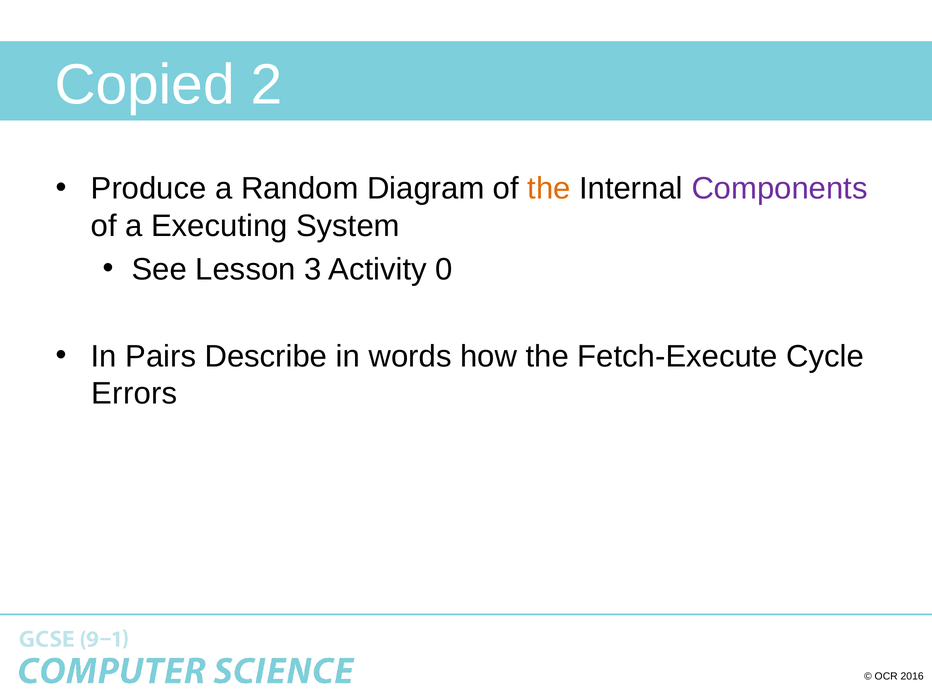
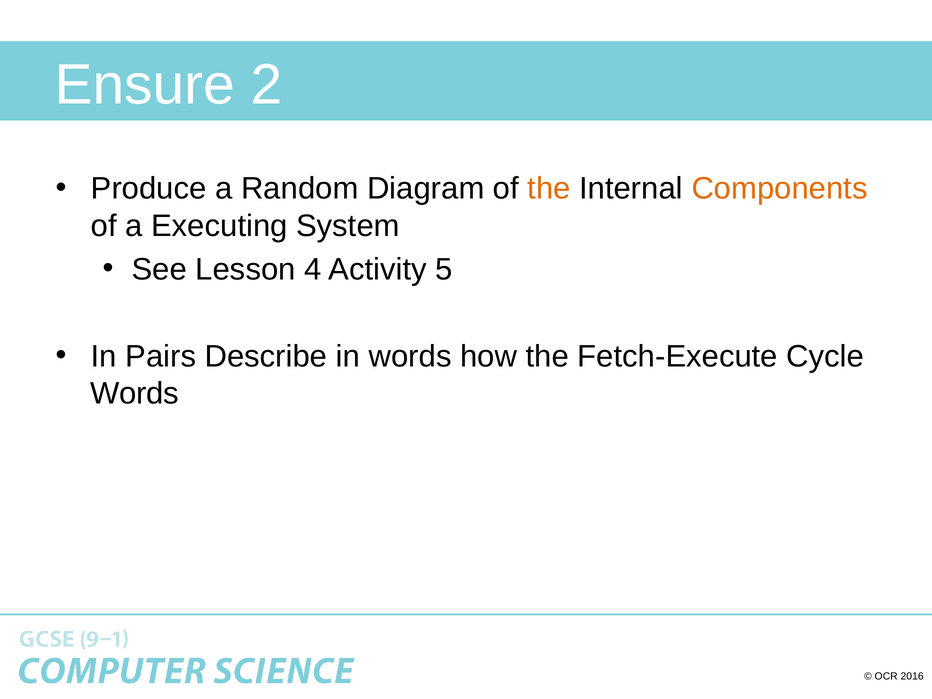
Copied: Copied -> Ensure (145, 85)
Components colour: purple -> orange (780, 189)
3: 3 -> 4 (313, 269)
0: 0 -> 5 (444, 269)
Errors: Errors -> Words (135, 394)
